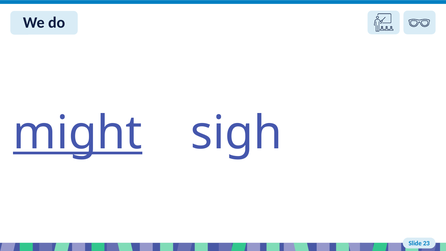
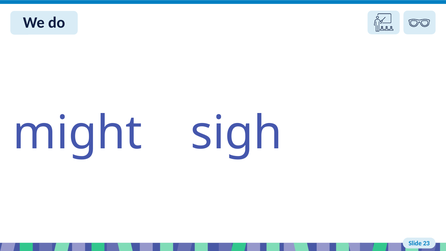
might underline: present -> none (78, 133)
